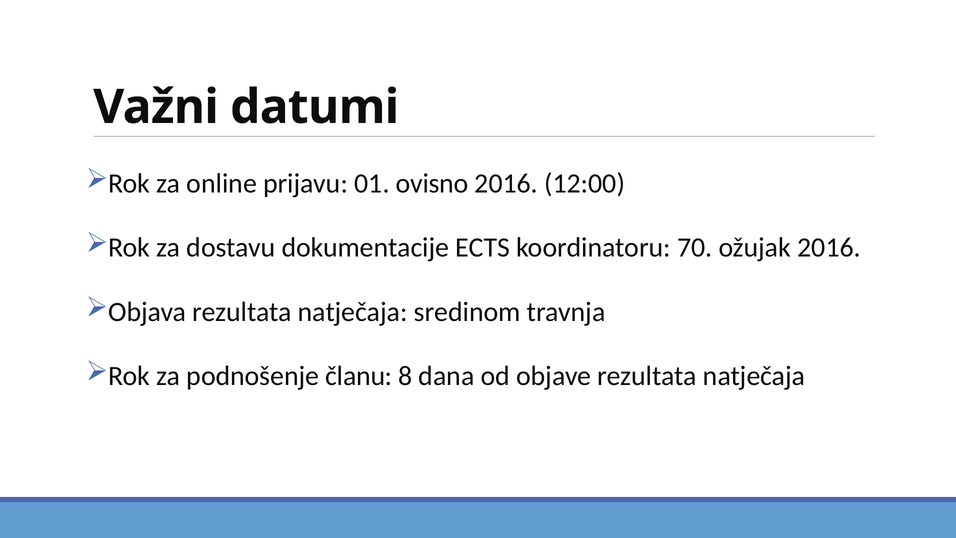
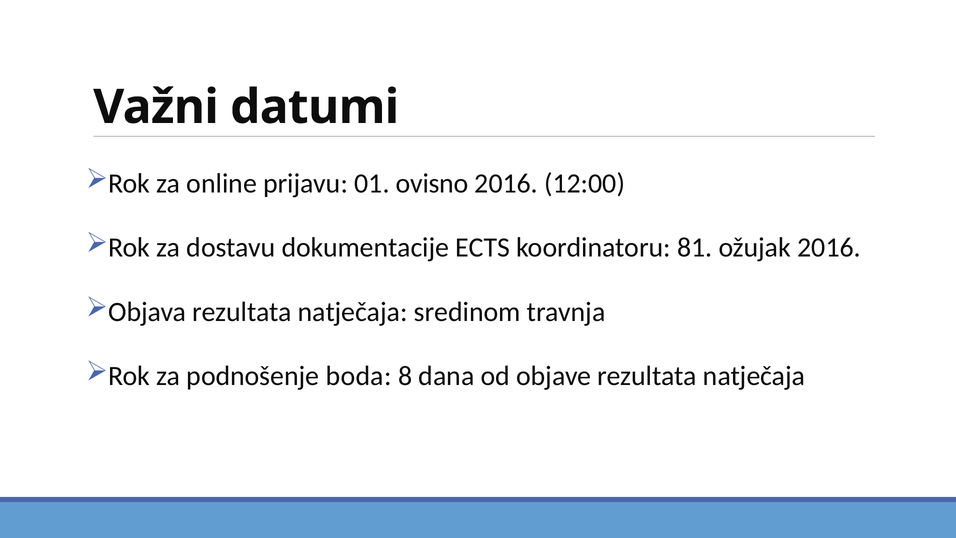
70: 70 -> 81 (695, 248)
članu: članu -> boda (359, 376)
